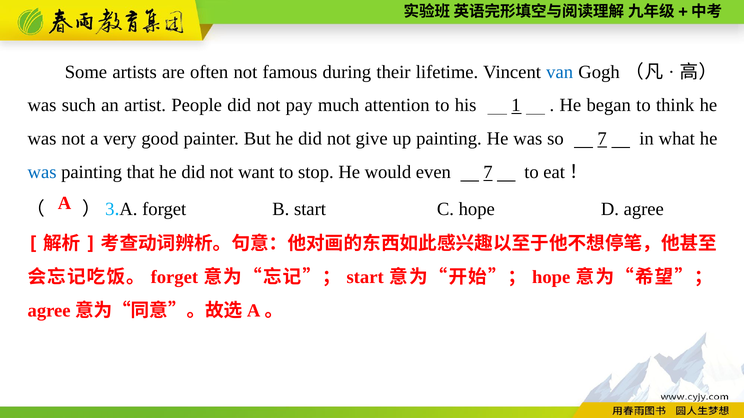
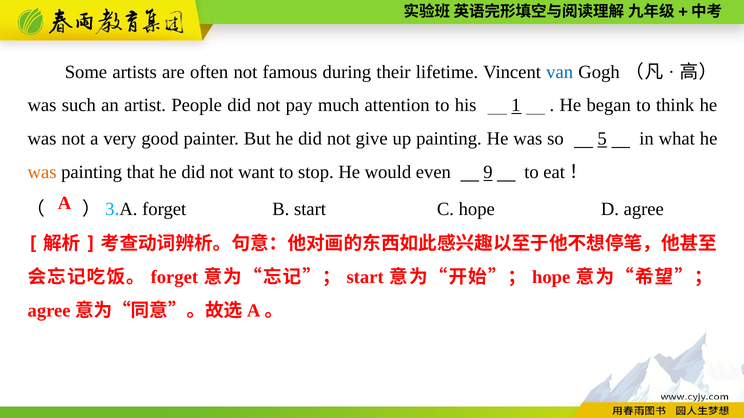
so 7: 7 -> 5 (602, 139)
was colour: blue -> orange (42, 172)
even 7: 7 -> 9 (488, 172)
